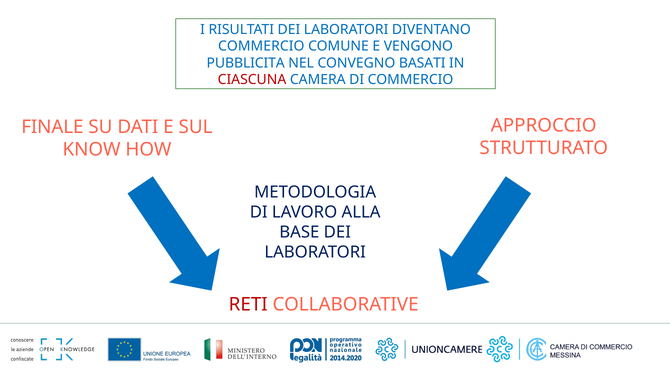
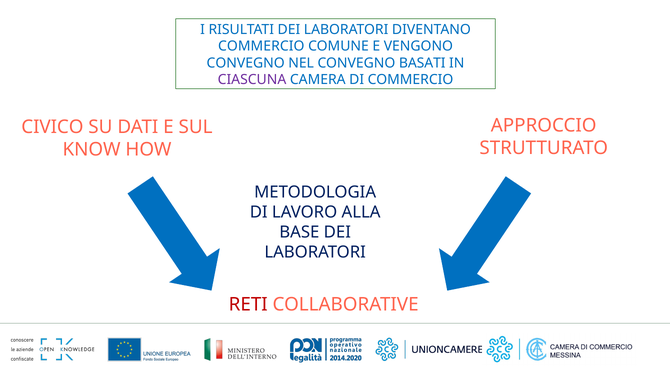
PUBBLICITA: PUBBLICITA -> CONVEGNO (246, 63)
CIASCUNA colour: red -> purple (252, 80)
FINALE: FINALE -> CIVICO (52, 127)
